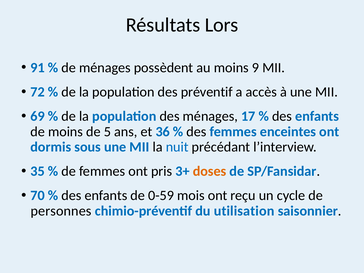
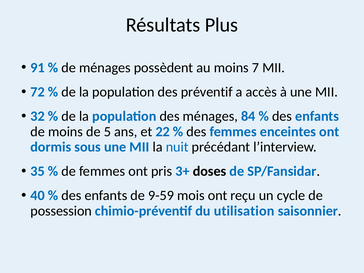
Lors: Lors -> Plus (221, 25)
9: 9 -> 7 (255, 68)
69: 69 -> 32 (38, 116)
17: 17 -> 84 (248, 116)
36: 36 -> 22 (163, 132)
doses colour: orange -> black (210, 171)
70: 70 -> 40 (38, 196)
0-59: 0-59 -> 9-59 (161, 196)
personnes: personnes -> possession (61, 211)
